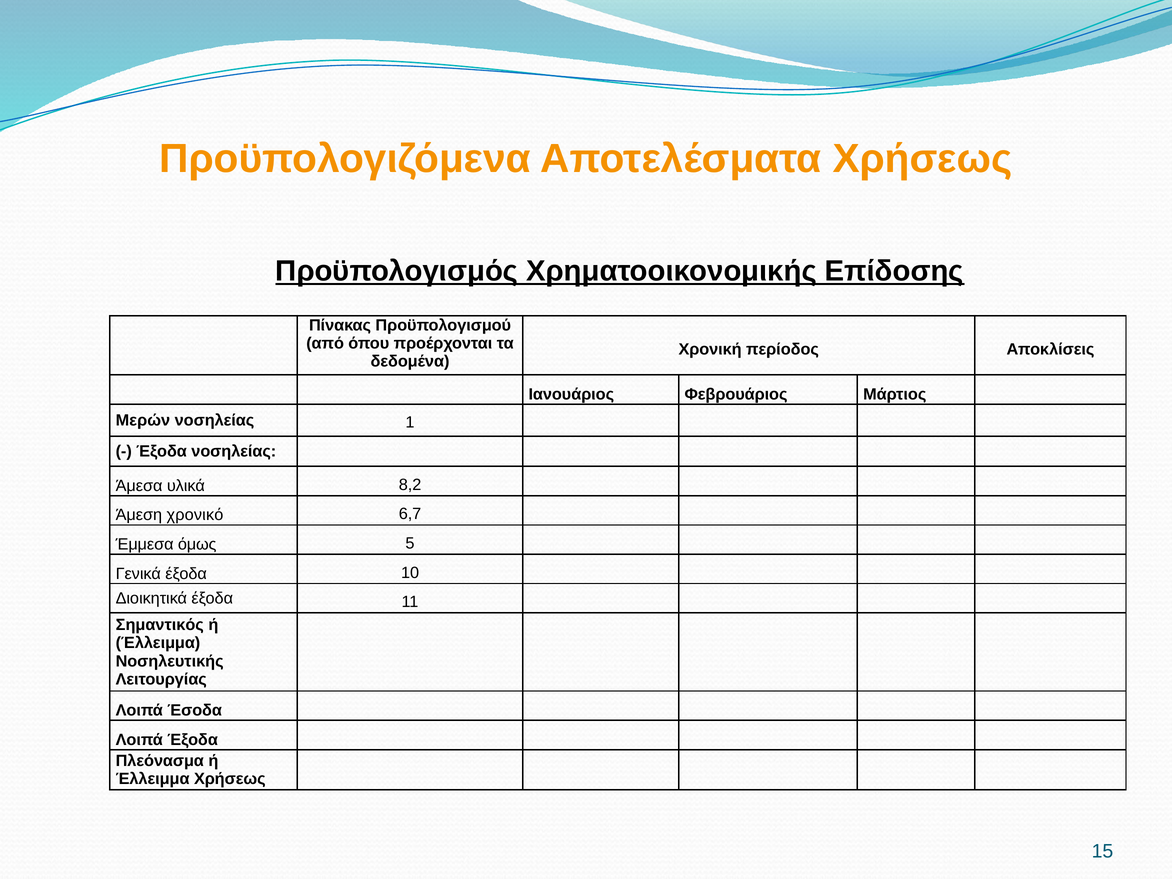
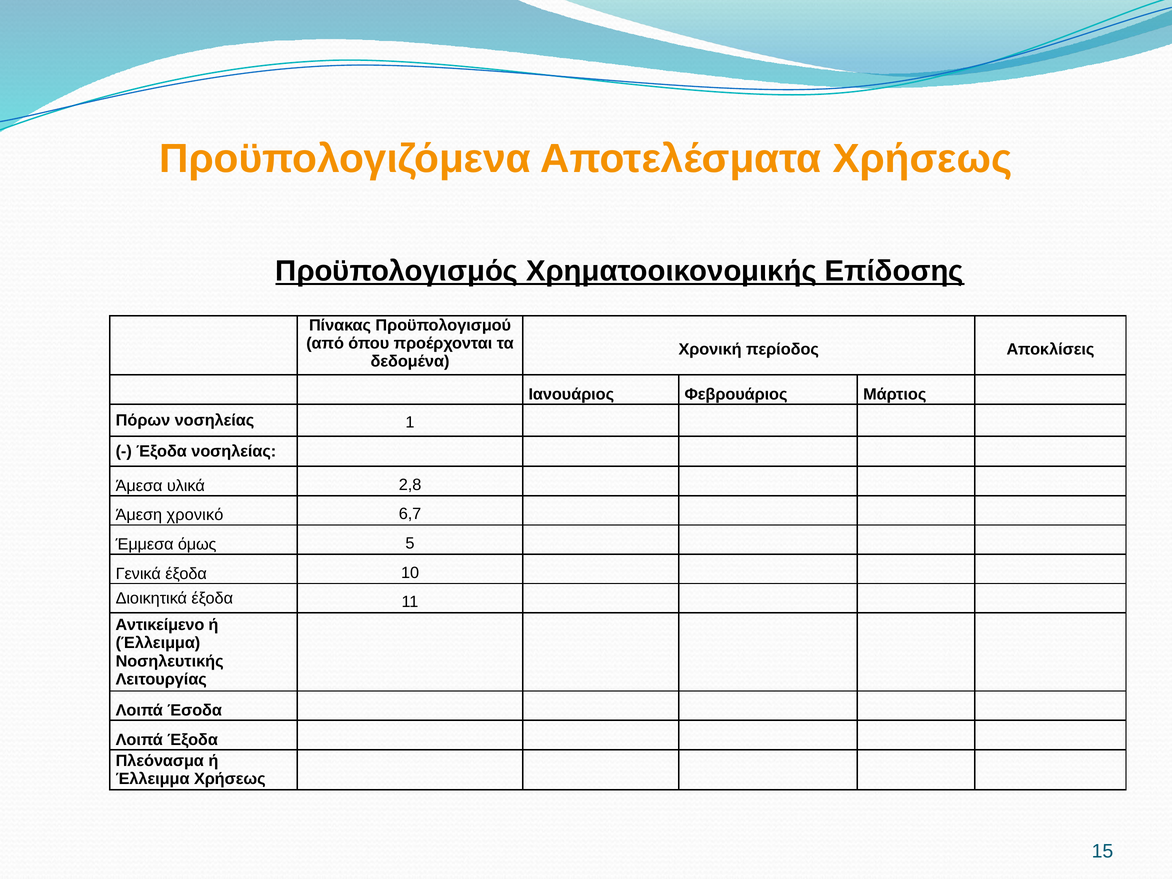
Μερών: Μερών -> Πόρων (143, 420)
8,2: 8,2 -> 2,8 (410, 485)
Σημαντικός: Σημαντικός -> Αντικείμενο (160, 625)
